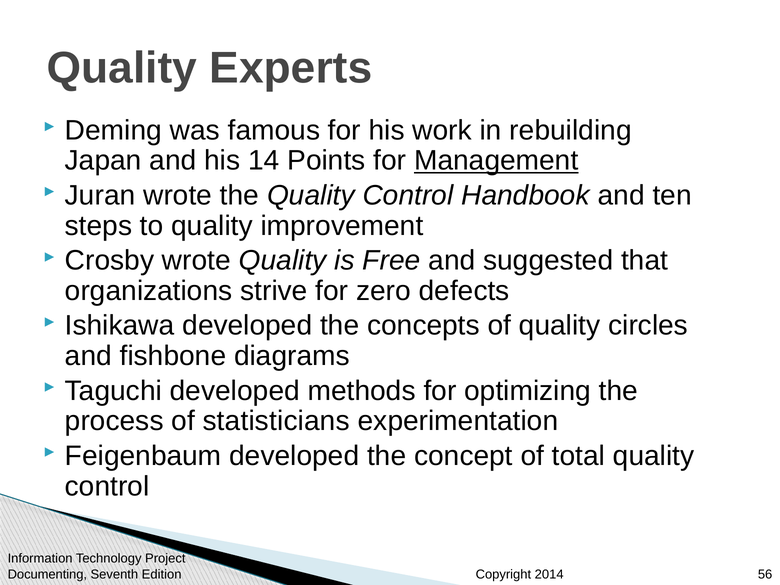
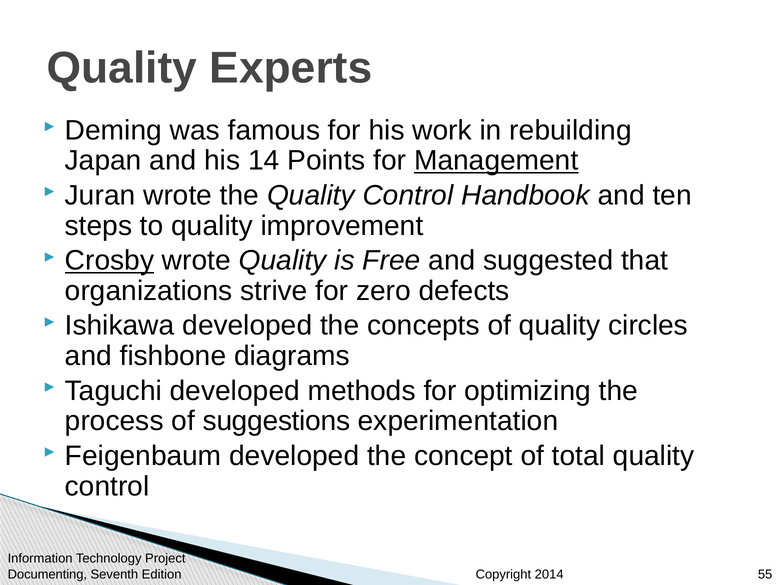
Crosby underline: none -> present (110, 261)
statisticians: statisticians -> suggestions (276, 421)
56: 56 -> 55 (765, 574)
